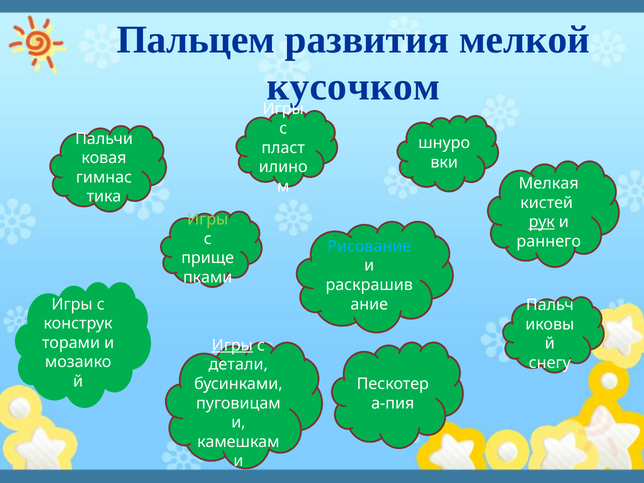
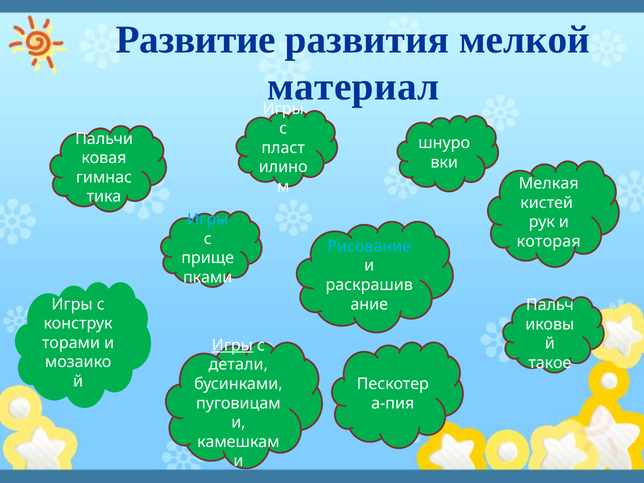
Пальцем: Пальцем -> Развитие (196, 40)
кусочком: кусочком -> материал (353, 87)
Игры colour: light green -> light blue (208, 219)
рук underline: present -> none (542, 222)
раннего: раннего -> которая (549, 241)
снегу: снегу -> такое (550, 363)
